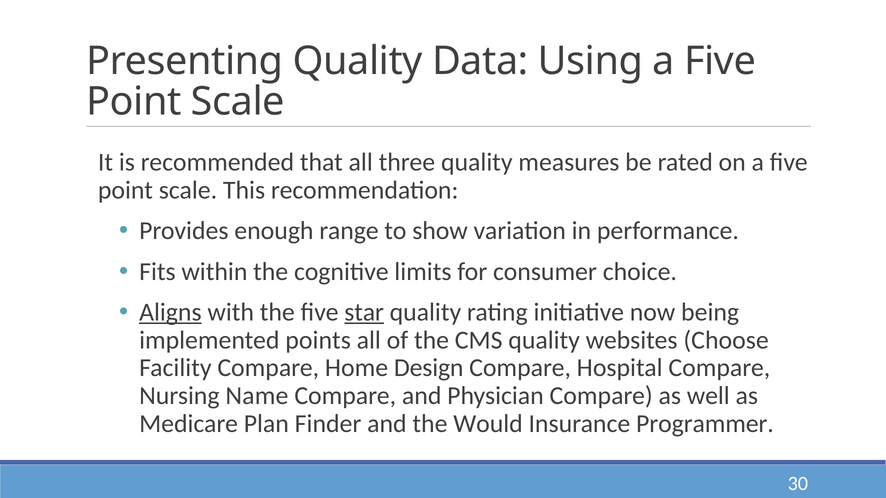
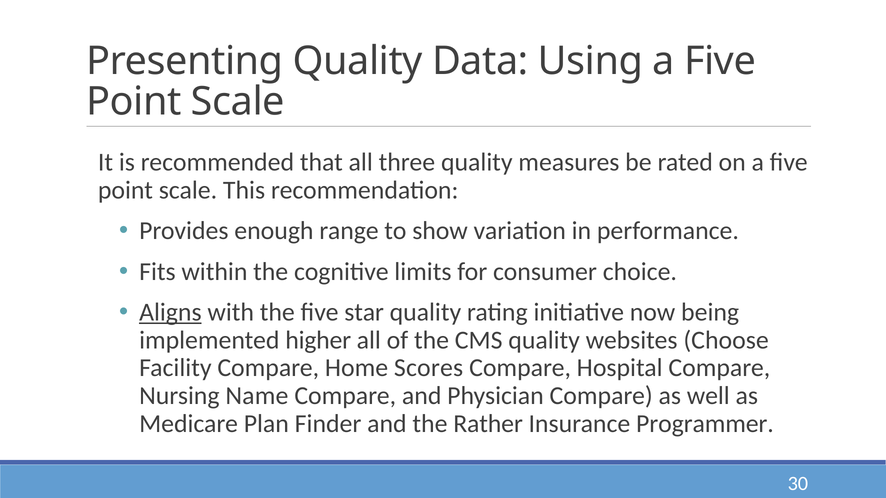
star underline: present -> none (364, 313)
points: points -> higher (318, 340)
Design: Design -> Scores (429, 368)
Would: Would -> Rather (488, 424)
